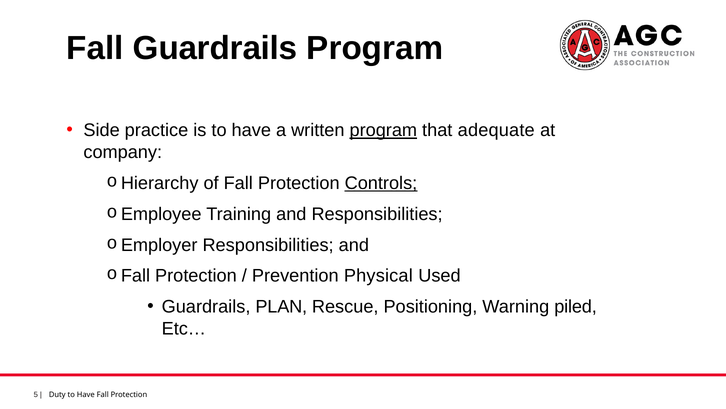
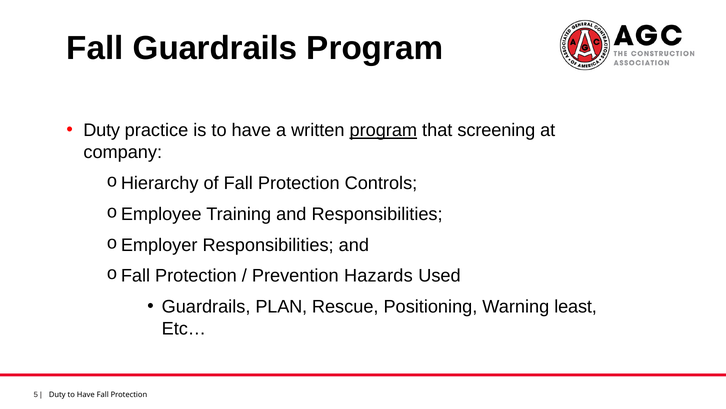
Side: Side -> Duty (102, 130)
adequate: adequate -> screening (496, 130)
Controls underline: present -> none (381, 183)
Physical: Physical -> Hazards (378, 275)
piled: piled -> least (576, 306)
